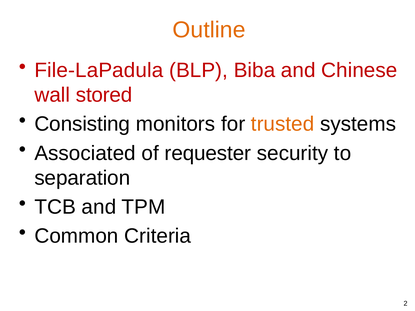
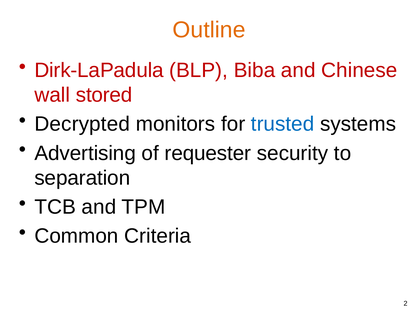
File-LaPadula: File-LaPadula -> Dirk-LaPadula (99, 70)
Consisting: Consisting -> Decrypted (82, 124)
trusted colour: orange -> blue (283, 124)
Associated: Associated -> Advertising (85, 153)
